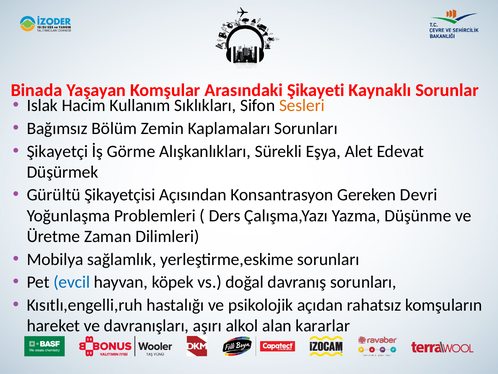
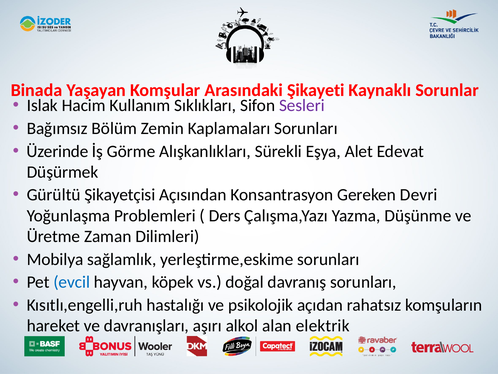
Sesleri colour: orange -> purple (302, 105)
Şikayetçi: Şikayetçi -> Üzerinde (57, 151)
kararlar: kararlar -> elektrik (323, 325)
